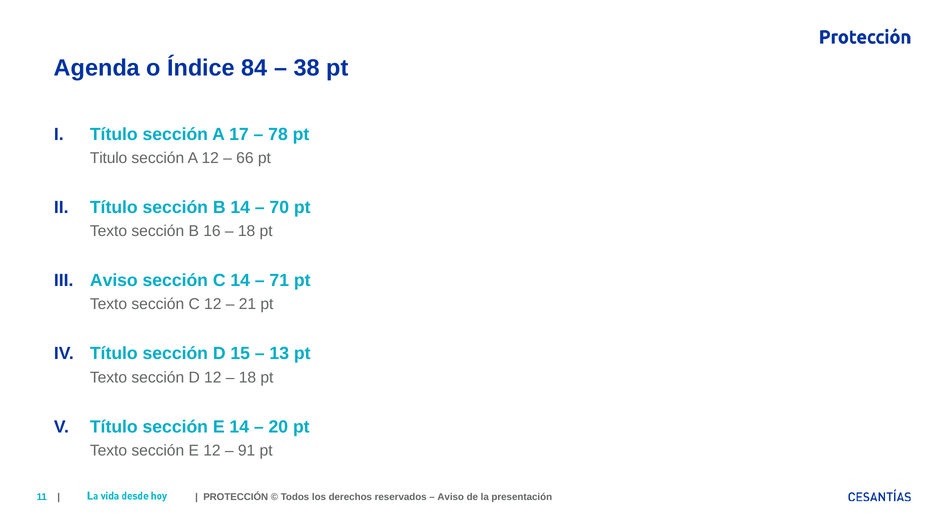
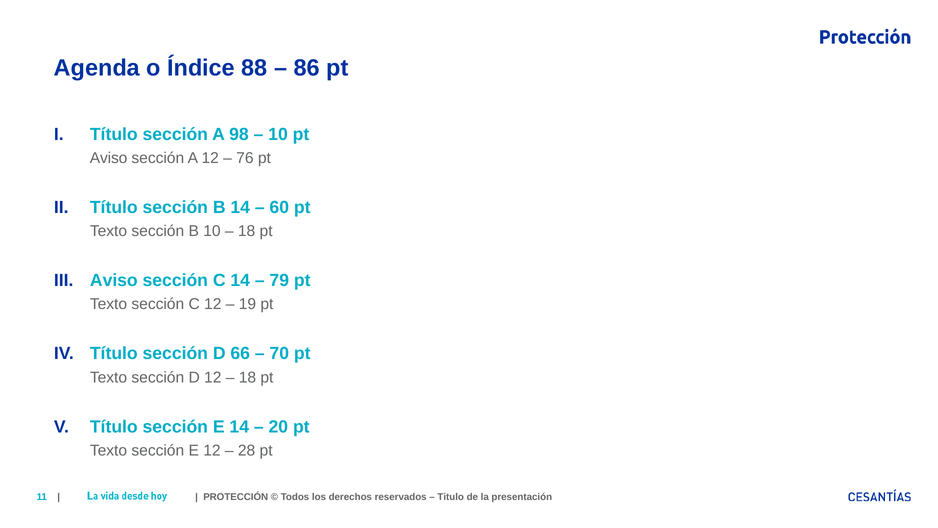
84: 84 -> 88 (254, 68)
38: 38 -> 86 (307, 68)
17: 17 -> 98 (239, 134)
78: 78 -> 10 (278, 134)
Titulo: Titulo -> Aviso (109, 158)
66: 66 -> 76 (245, 158)
70: 70 -> 60 (279, 207)
B 16: 16 -> 10 (212, 231)
71: 71 -> 79 (279, 280)
21: 21 -> 19 (247, 304)
15: 15 -> 66 (240, 354)
13: 13 -> 70 (279, 354)
91: 91 -> 28 (247, 450)
Aviso: Aviso -> Titulo (451, 497)
